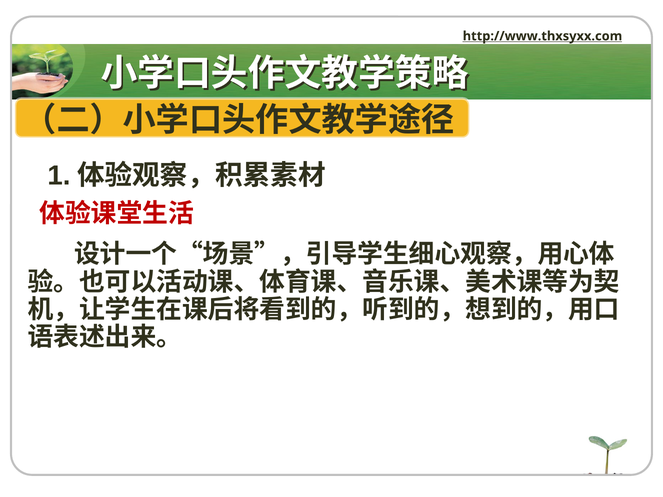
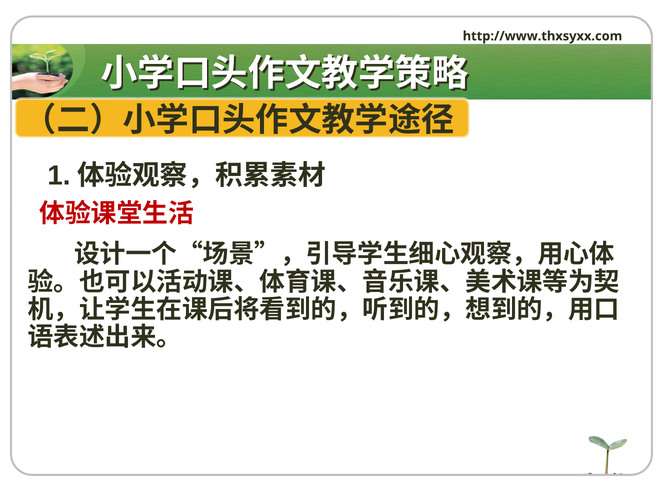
http://www.thxsyxx.com underline: present -> none (542, 36)
